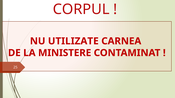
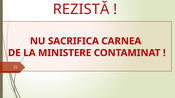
CORPUL: CORPUL -> REZISTĂ (81, 9)
UTILIZATE: UTILIZATE -> SACRIFICA (73, 41)
